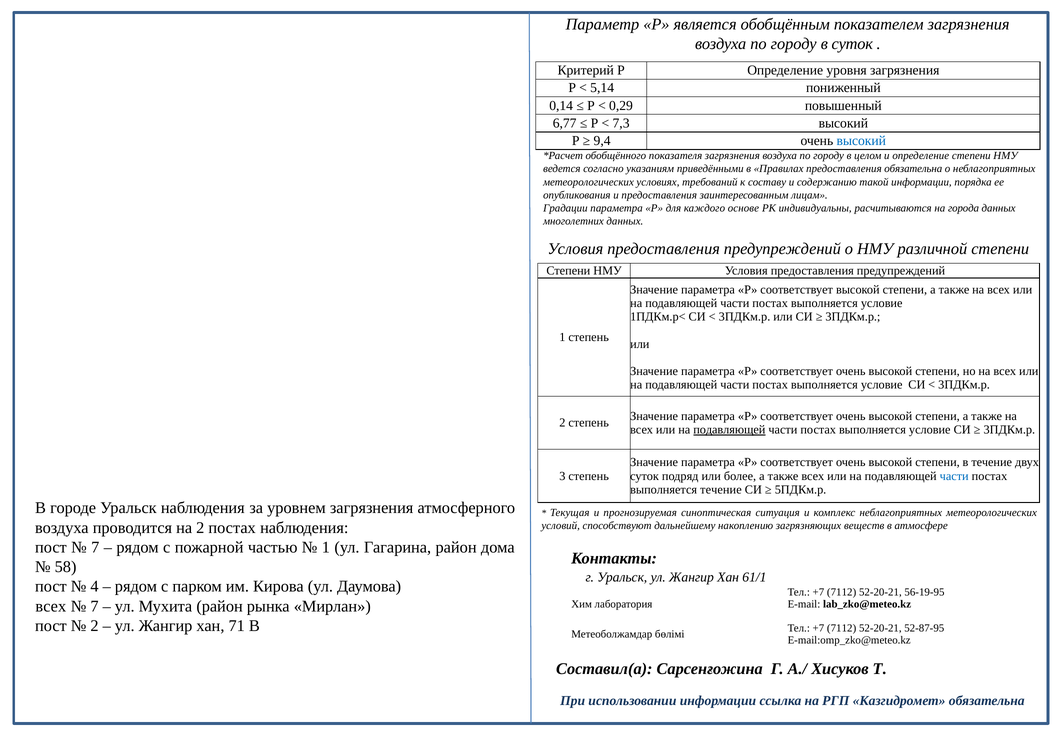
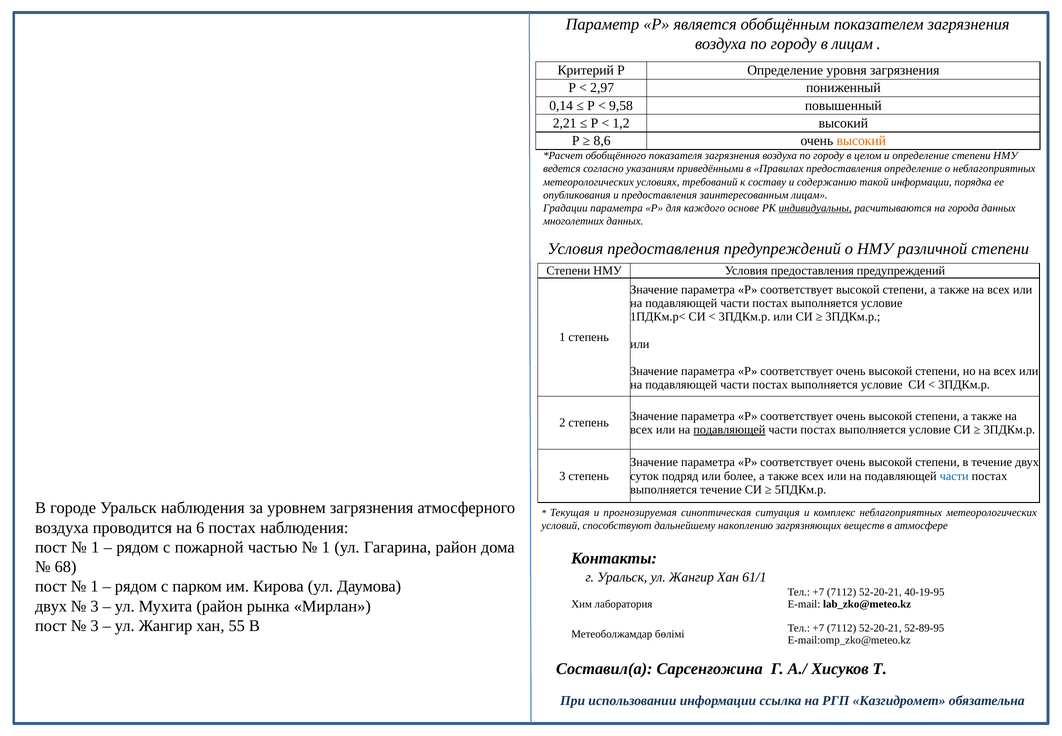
в суток: суток -> лицам (852, 44)
5,14: 5,14 -> 2,97 (602, 88)
0,29: 0,29 -> 9,58 (621, 105)
6,77: 6,77 -> 2,21 (565, 123)
7,3: 7,3 -> 1,2 (621, 123)
9,4: 9,4 -> 8,6 (602, 140)
высокий colour: blue -> orange (861, 140)
предоставления обязательна: обязательна -> определение (913, 169)
индивидуальны underline: none -> present (815, 208)
на 2: 2 -> 6 (200, 527)
7: 7 -> 1 (95, 547)
58: 58 -> 68 (66, 566)
4: 4 -> 1 (94, 586)
56-19-95: 56-19-95 -> 40-19-95 (924, 591)
всех: всех -> двух (51, 606)
7: 7 -> 3 (94, 606)
2: 2 -> 3 (94, 625)
71: 71 -> 55 (237, 625)
52-87-95: 52-87-95 -> 52-89-95 (924, 627)
